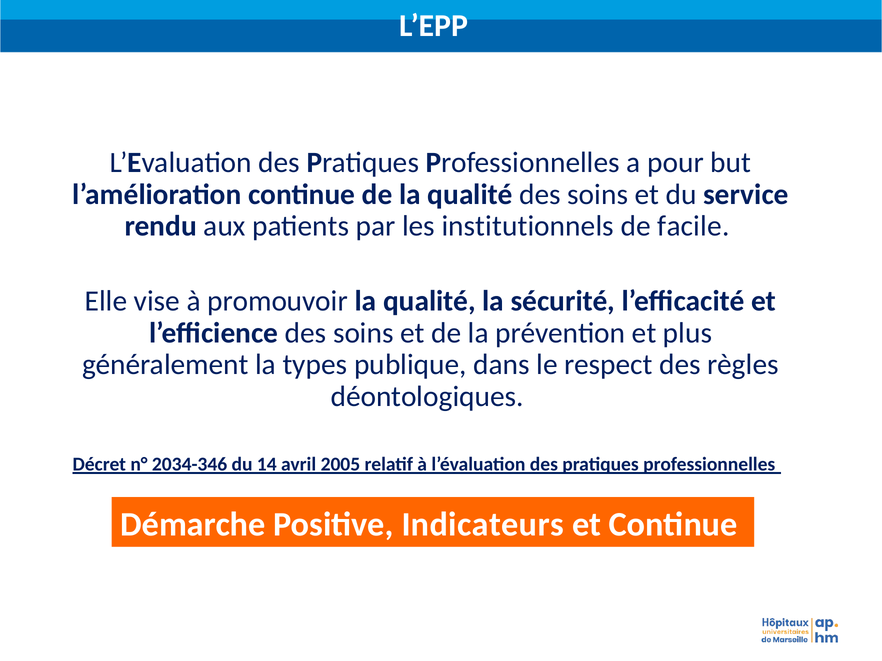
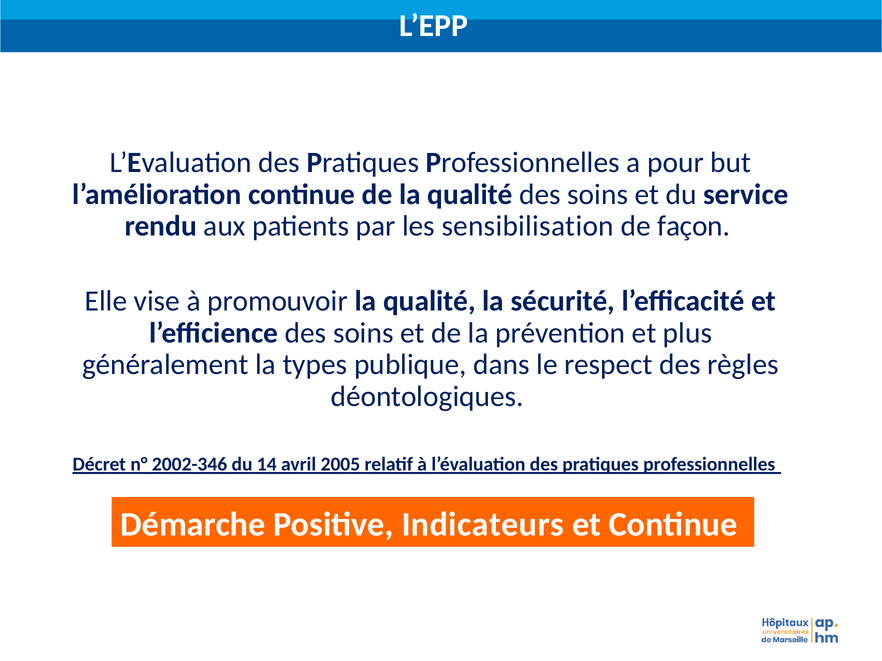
institutionnels: institutionnels -> sensibilisation (528, 226)
facile: facile -> façon (694, 226)
2034-346: 2034-346 -> 2002-346 (190, 465)
